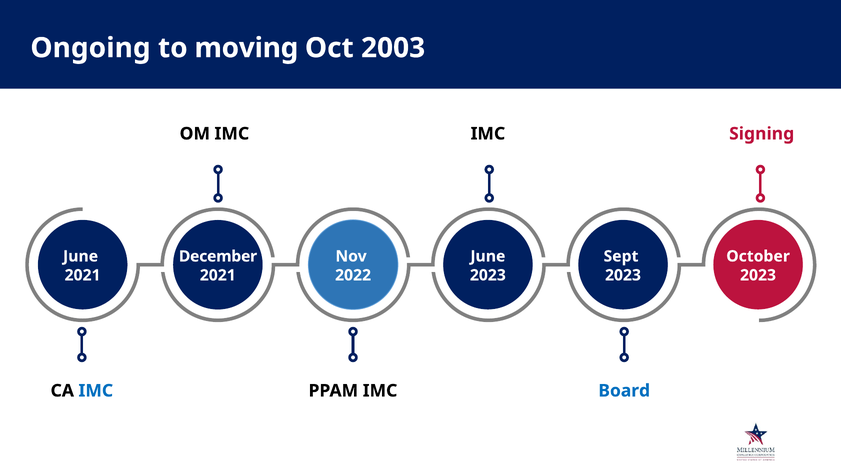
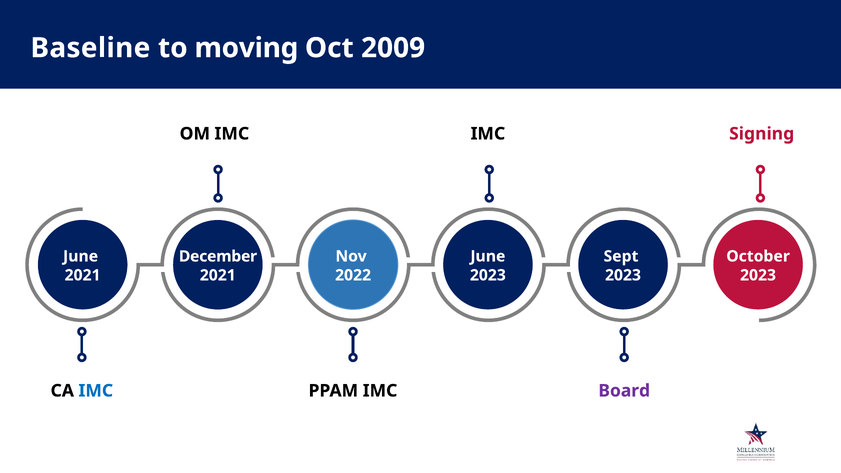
Ongoing: Ongoing -> Baseline (90, 48)
2003: 2003 -> 2009 (393, 48)
Board colour: blue -> purple (624, 391)
